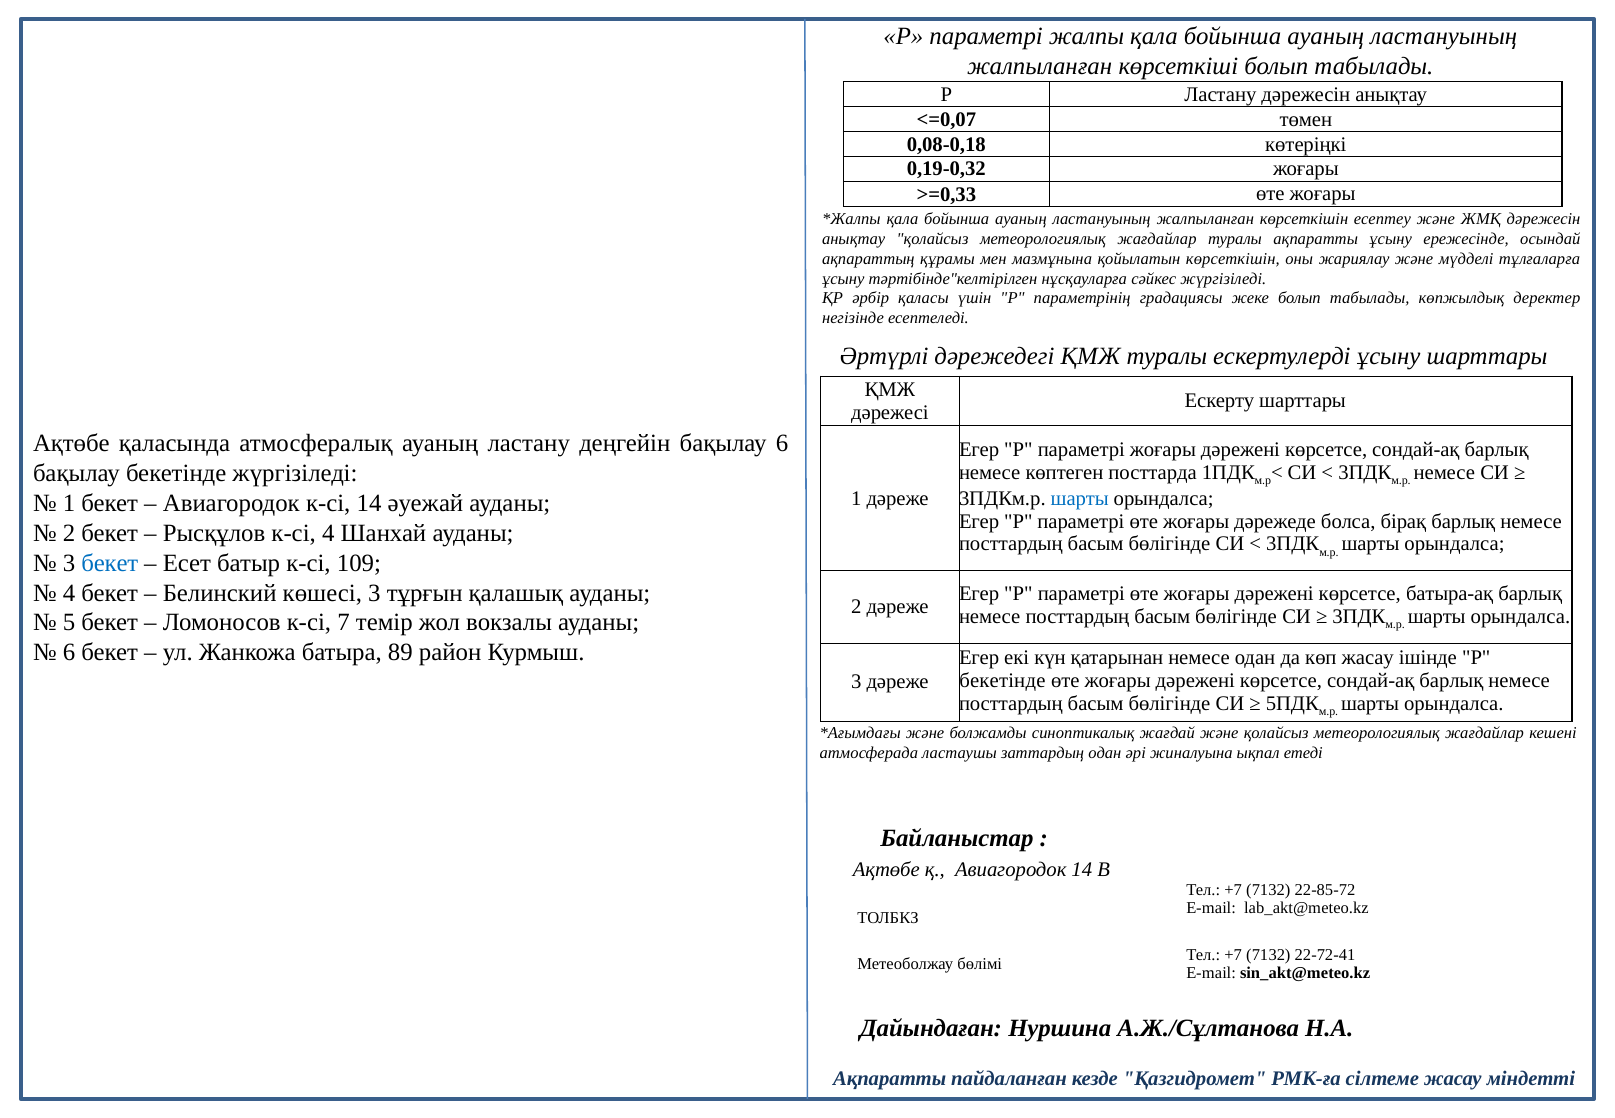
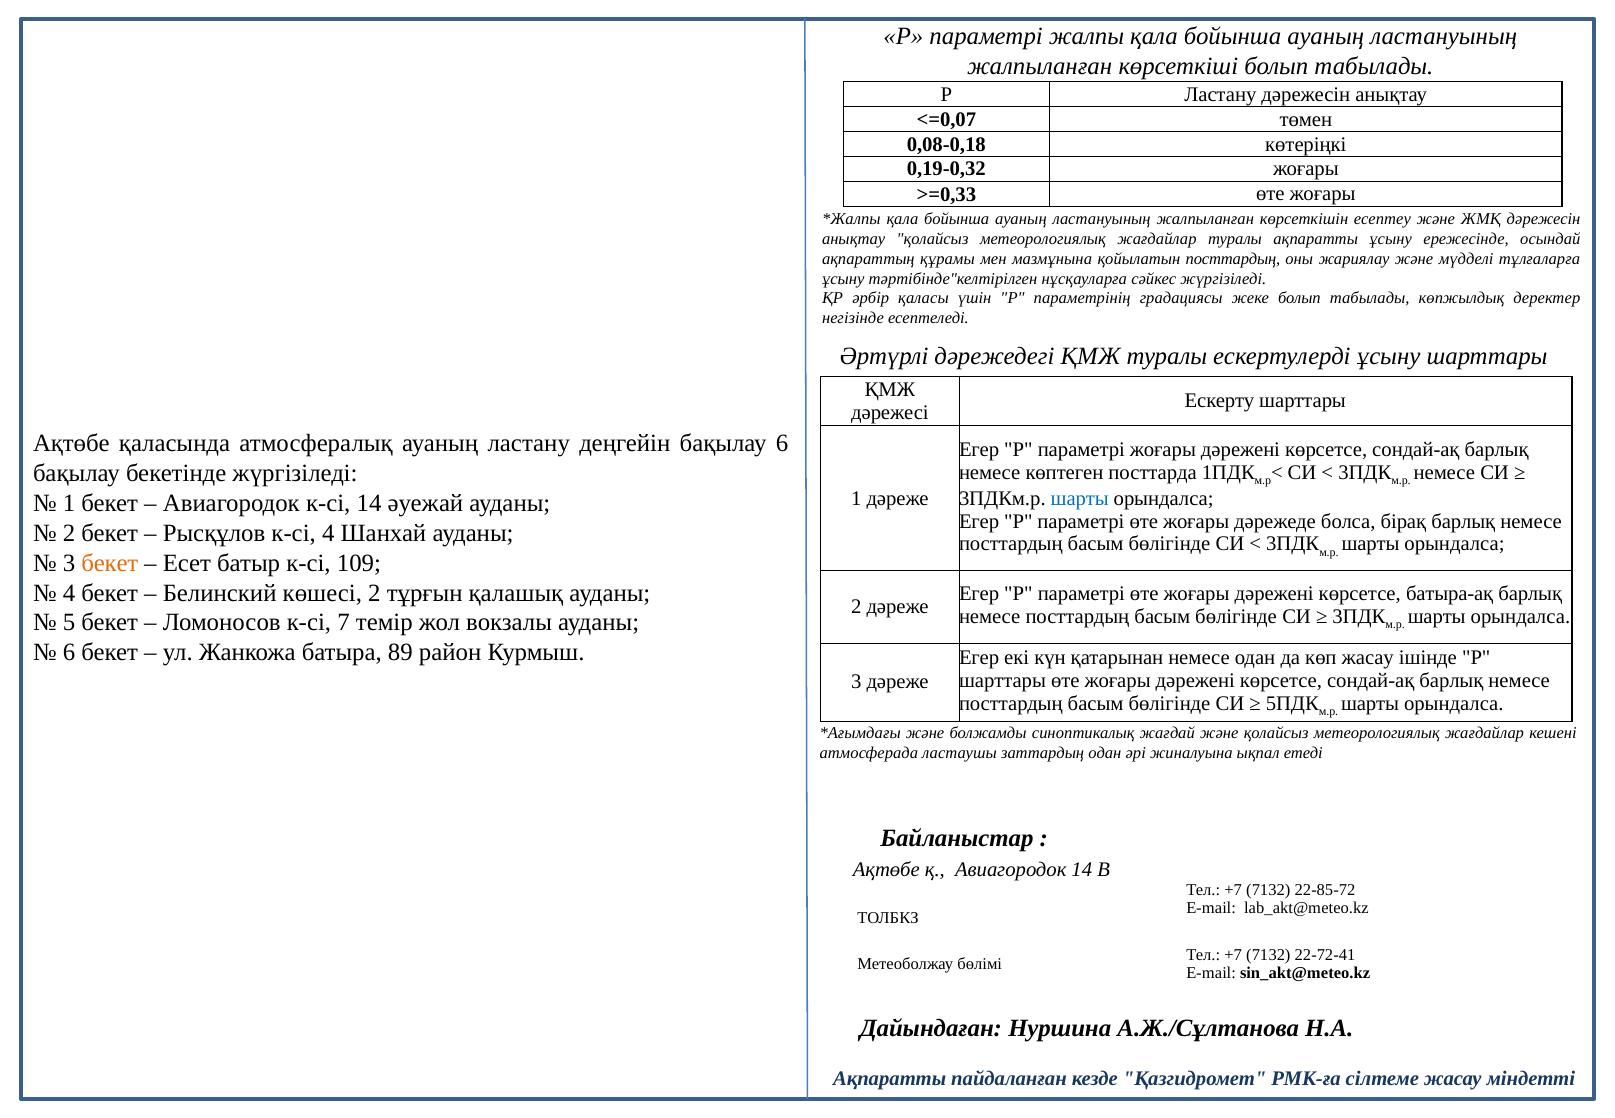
қойылатын көрсеткішін: көрсеткішін -> посттардың (1233, 259)
бекет colour: blue -> orange (110, 563)
көшесі 3: 3 -> 2 (374, 593)
бекетінде: бекетінде -> шарттары (1002, 681)
